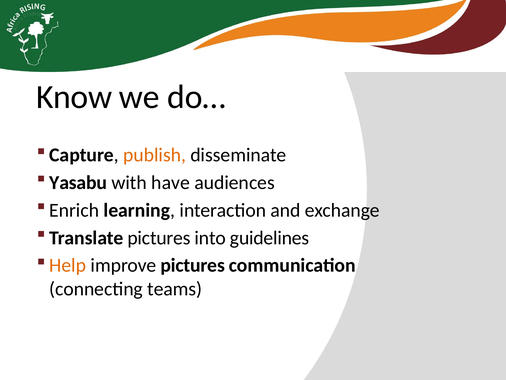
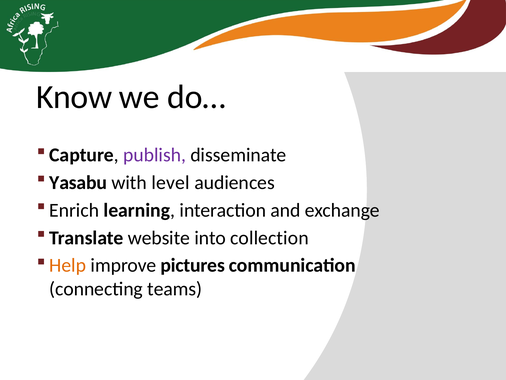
publish colour: orange -> purple (155, 155)
have: have -> level (171, 182)
Translate pictures: pictures -> website (159, 238)
guidelines: guidelines -> collection (269, 238)
